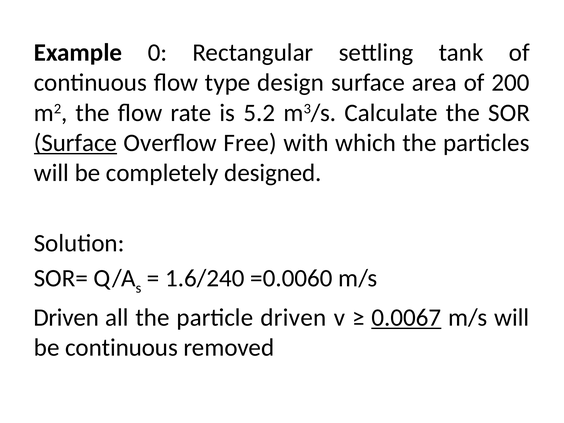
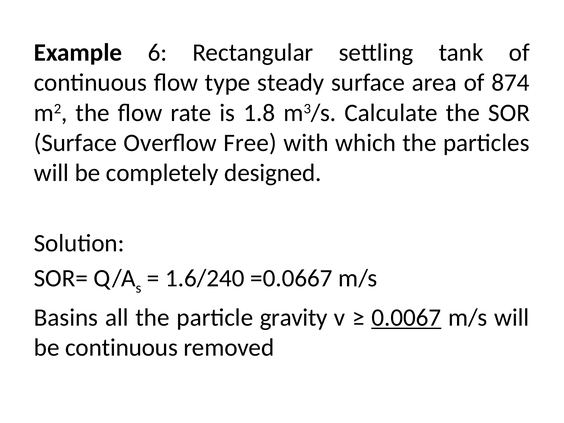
0: 0 -> 6 (157, 53)
design: design -> steady (291, 83)
200: 200 -> 874 (510, 83)
5.2: 5.2 -> 1.8 (259, 113)
Surface underline: present -> none (75, 143)
=0.0060: =0.0060 -> =0.0667 (291, 278)
Driven: Driven -> Basins (66, 318)
particle driven: driven -> gravity (294, 318)
